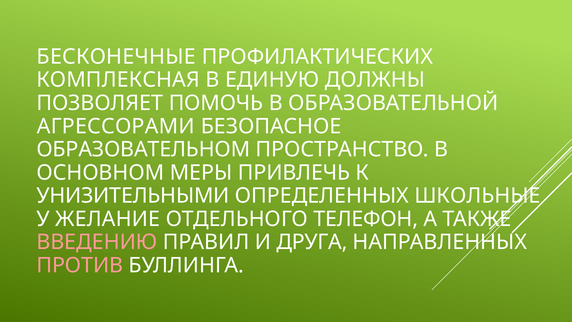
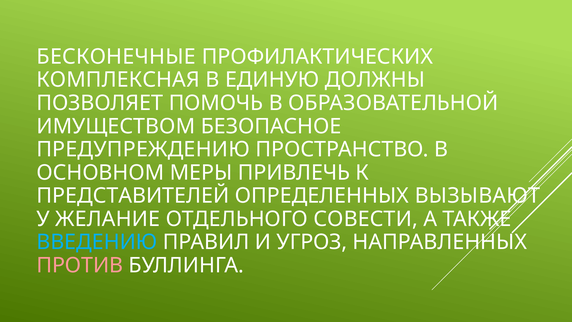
АГРЕССОРАМИ: АГРЕССОРАМИ -> ИМУЩЕСТВОМ (116, 126)
ОБРАЗОВАТЕЛЬНОМ: ОБРАЗОВАТЕЛЬНОМ -> ПРЕДУПРЕЖДЕНИЮ (143, 149)
УНИЗИТЕЛЬНЫМИ: УНИЗИТЕЛЬНЫМИ -> ПРЕДСТАВИТЕЛЕЙ (133, 196)
ШКОЛЬНЫЕ: ШКОЛЬНЫЕ -> ВЫЗЫВАЮТ (477, 196)
ТЕЛЕФОН: ТЕЛЕФОН -> СОВЕСТИ (366, 219)
ВВЕДЕНИЮ colour: pink -> light blue (97, 242)
ДРУГА: ДРУГА -> УГРОЗ (312, 242)
